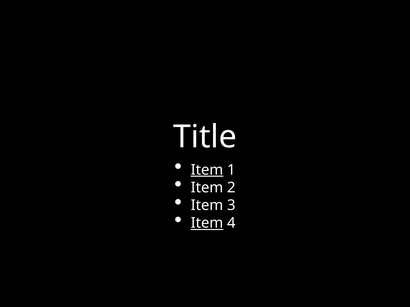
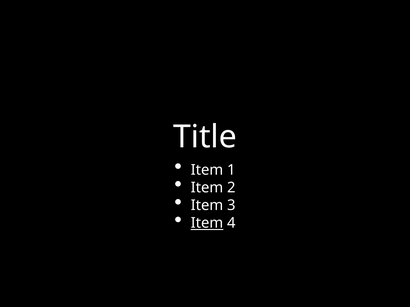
Item underline: present -> none (207, 170)
